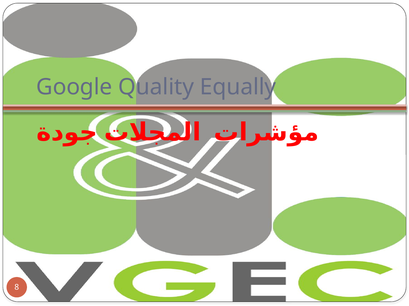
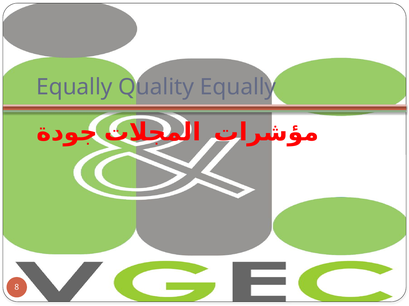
Google: Google -> Equally (74, 87)
